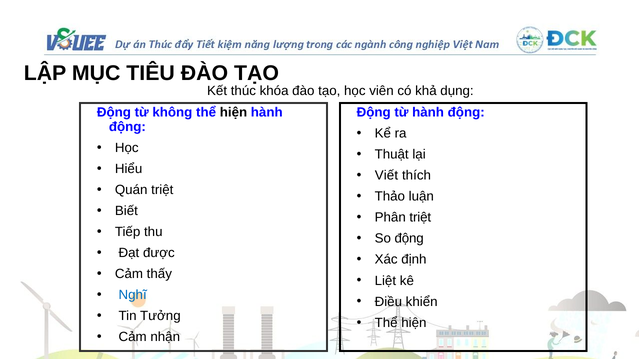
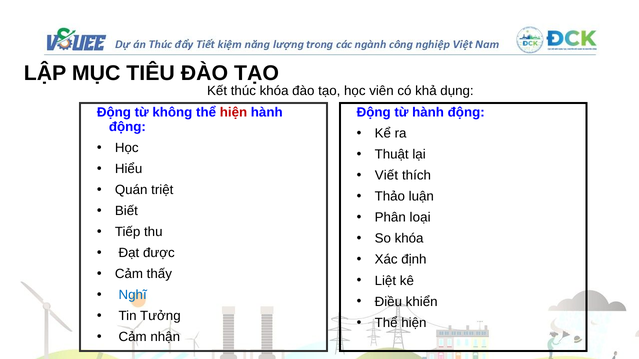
hiện colour: black -> red (233, 113)
Phân triệt: triệt -> loại (420, 218)
So động: động -> khóa (409, 239)
